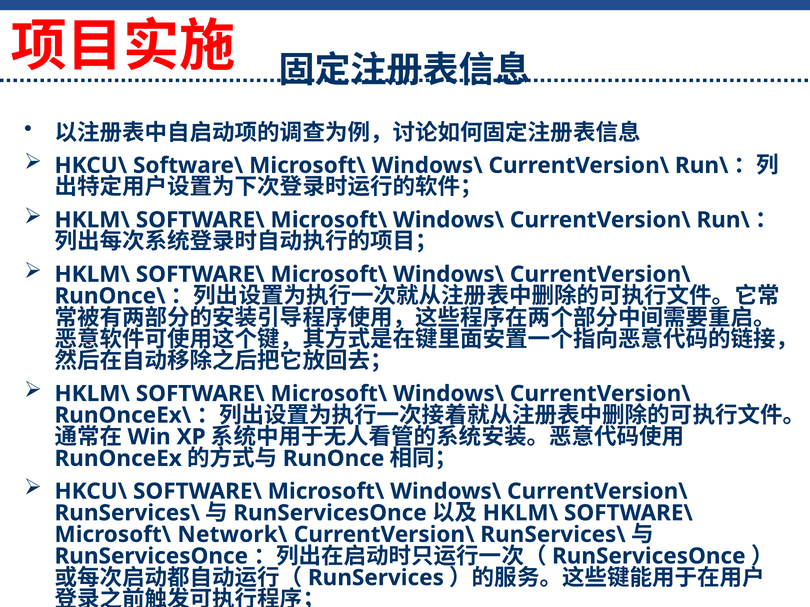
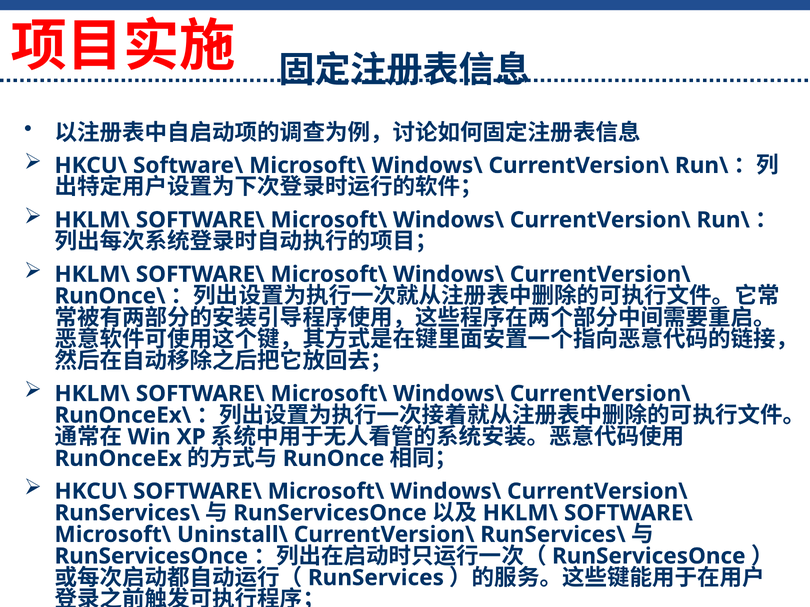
Network\: Network\ -> Uninstall\ (232, 535)
